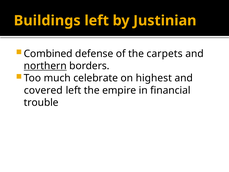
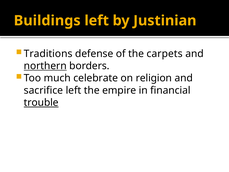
Combined: Combined -> Traditions (48, 54)
highest: highest -> religion (154, 78)
covered: covered -> sacrifice (43, 90)
trouble underline: none -> present (41, 102)
